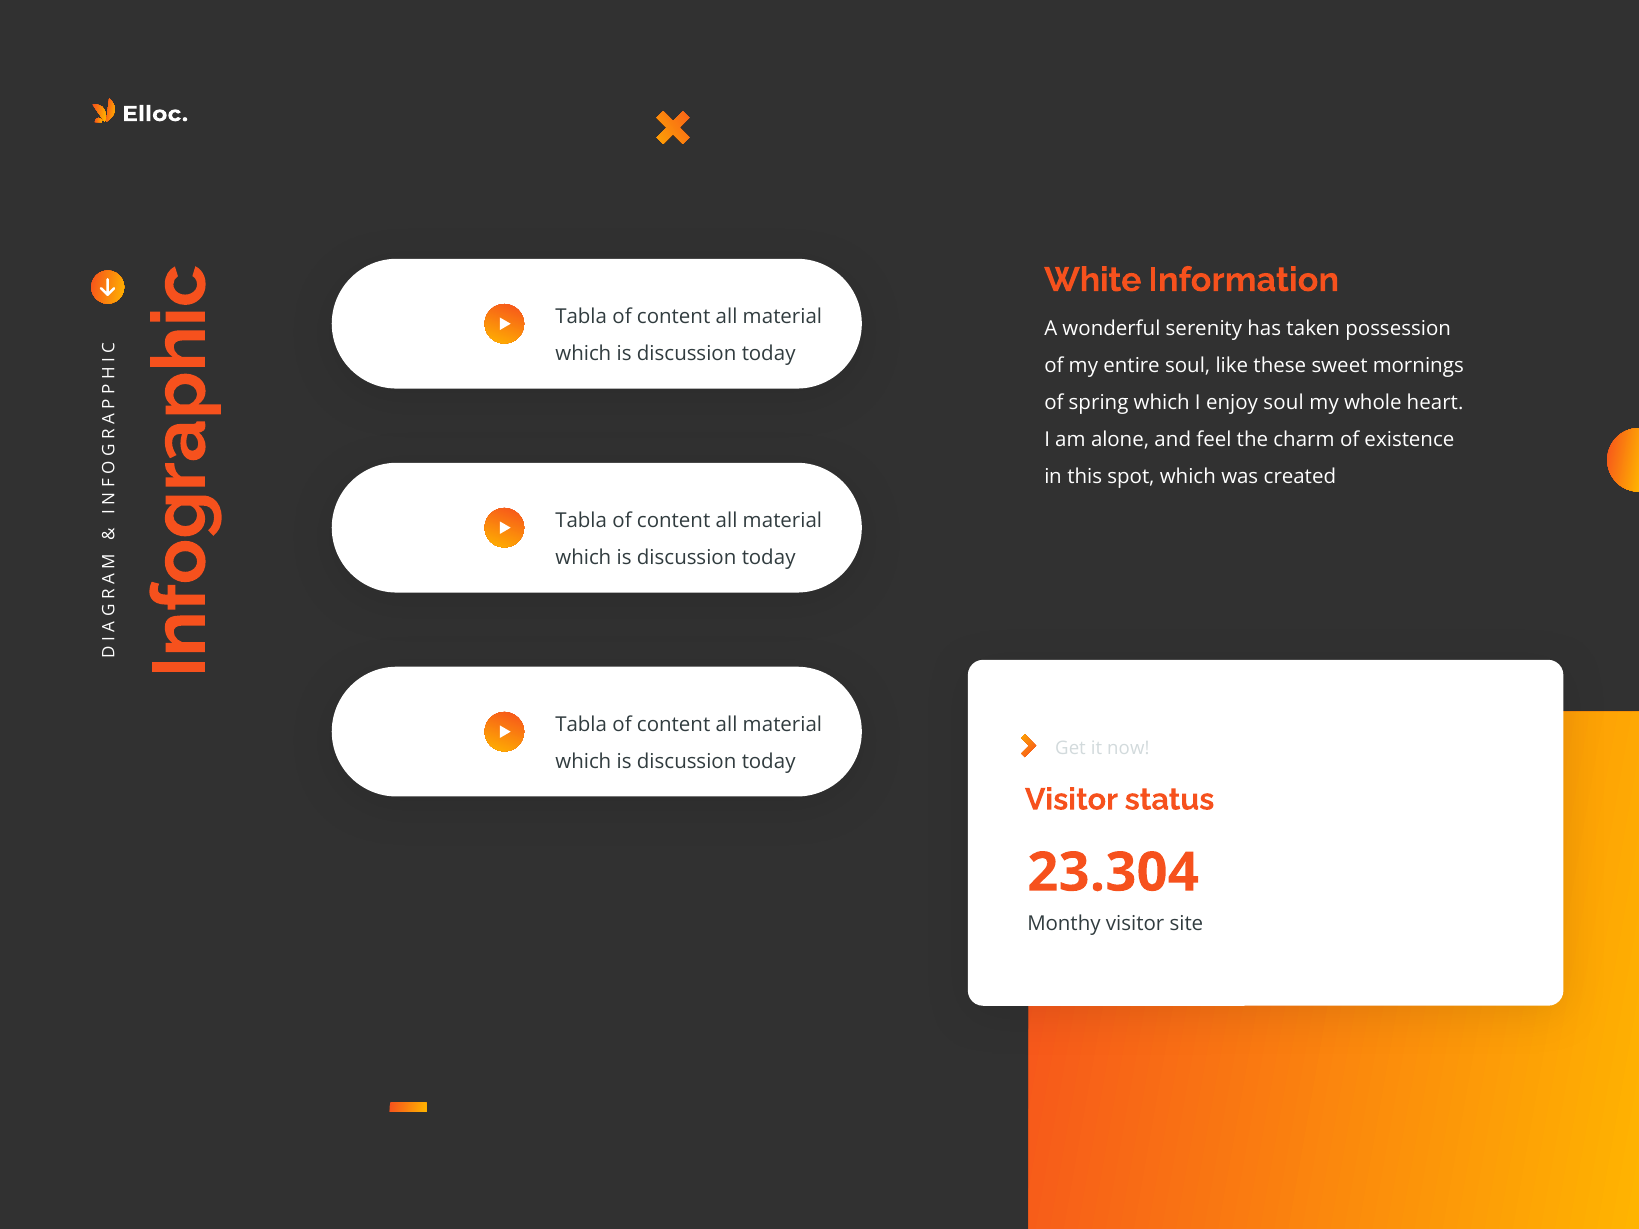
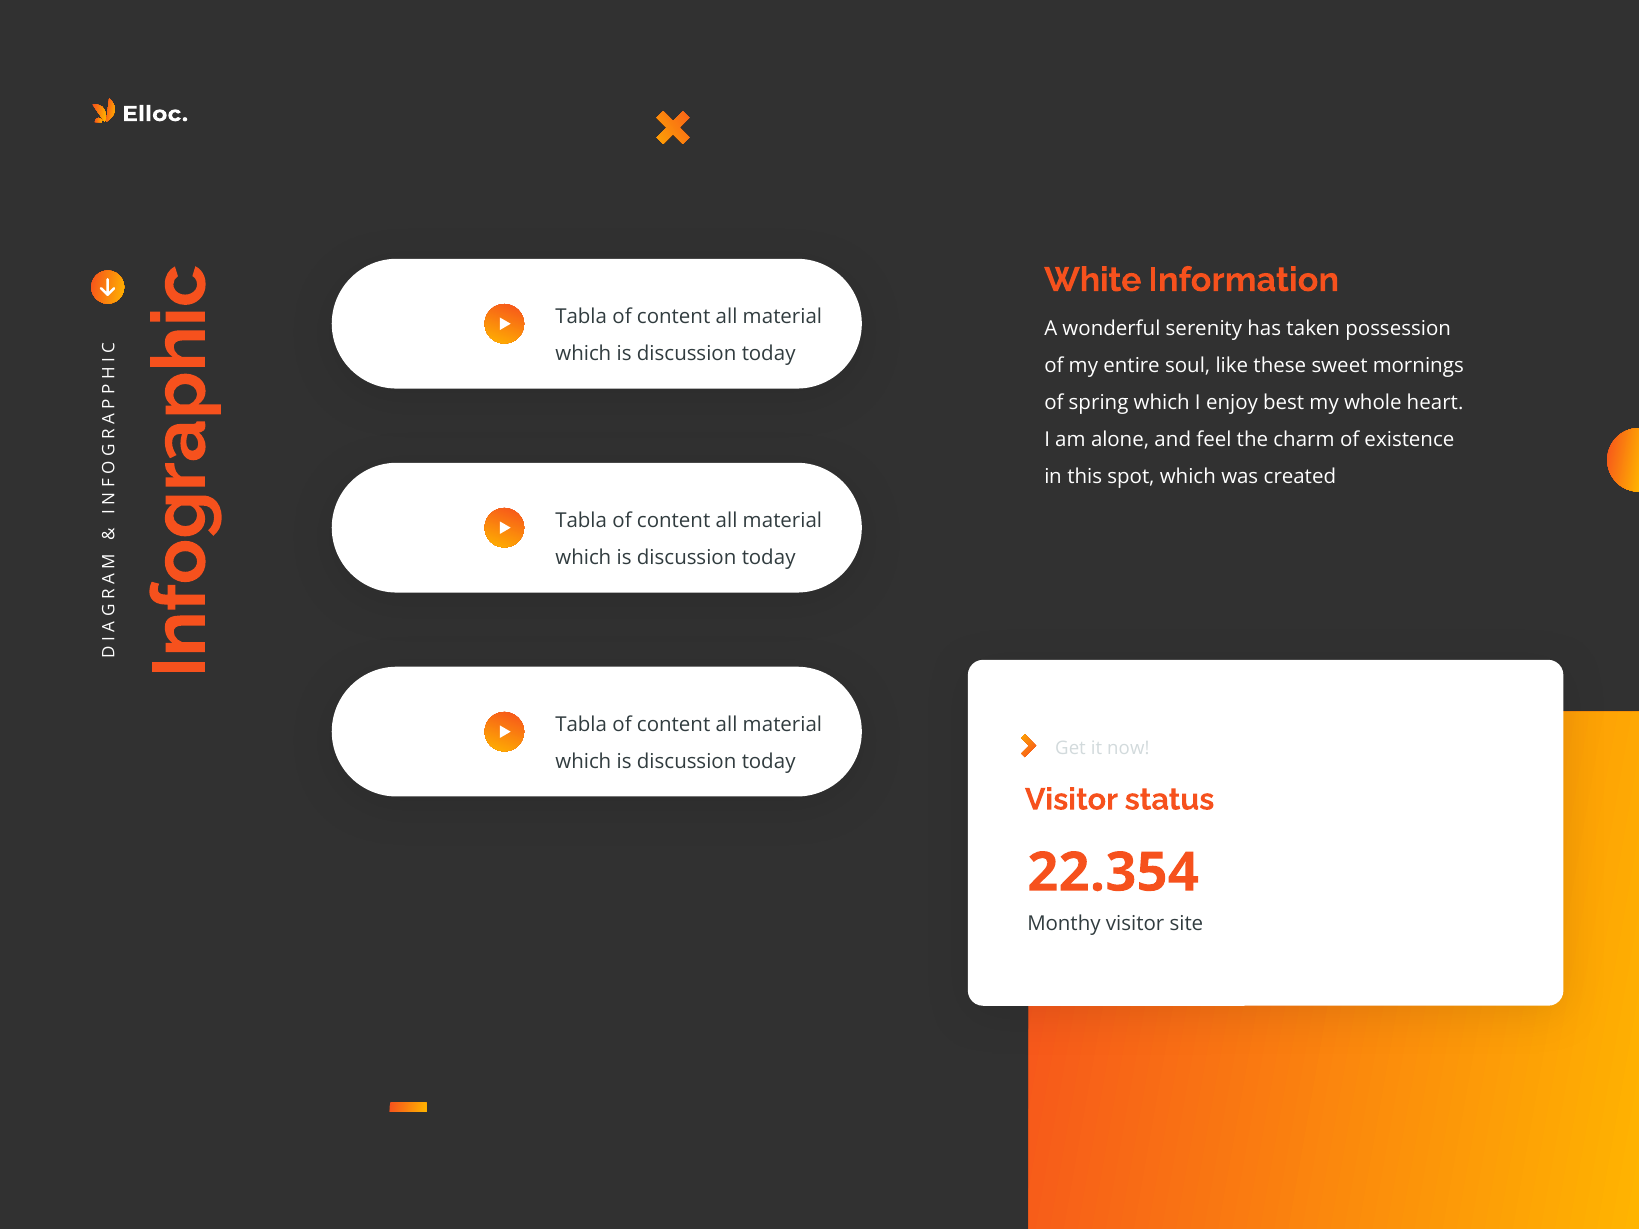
enjoy soul: soul -> best (1284, 403)
23.304: 23.304 -> 22.354 (1113, 873)
